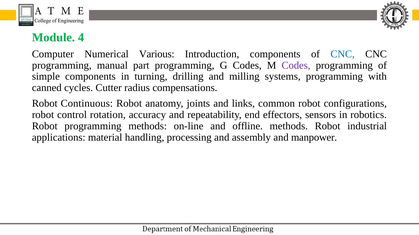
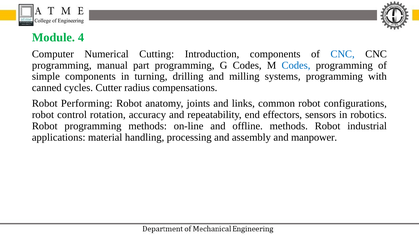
Various: Various -> Cutting (157, 54)
Codes colour: purple -> blue (296, 65)
Continuous: Continuous -> Performing (87, 104)
